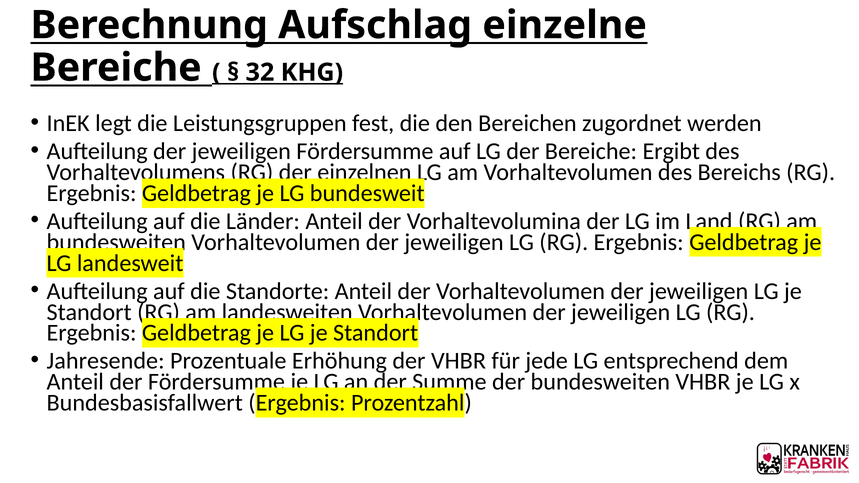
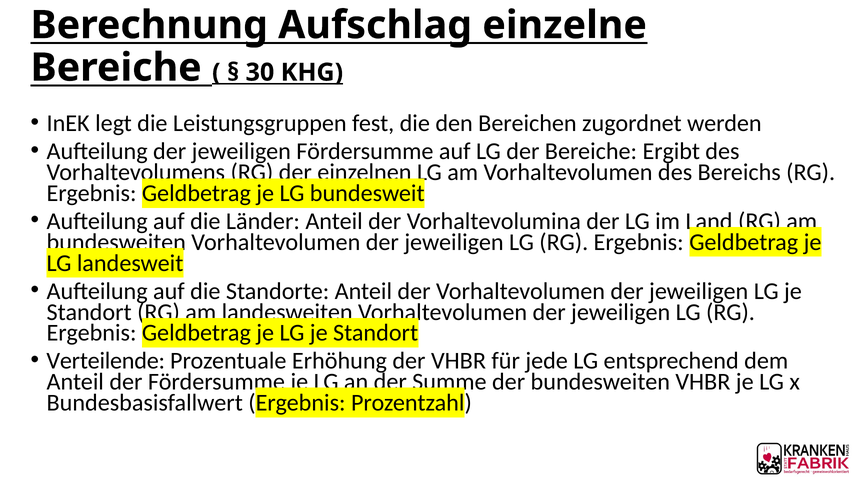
32: 32 -> 30 (260, 72)
Jahresende: Jahresende -> Verteilende (106, 361)
